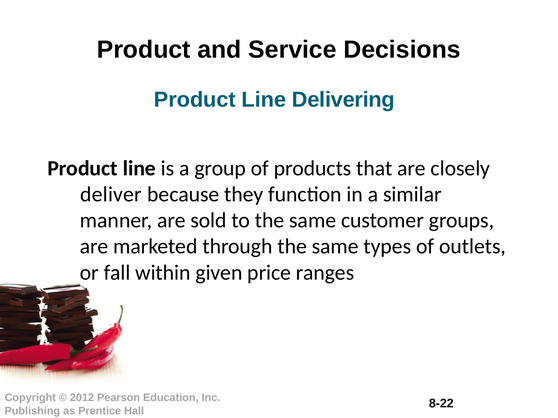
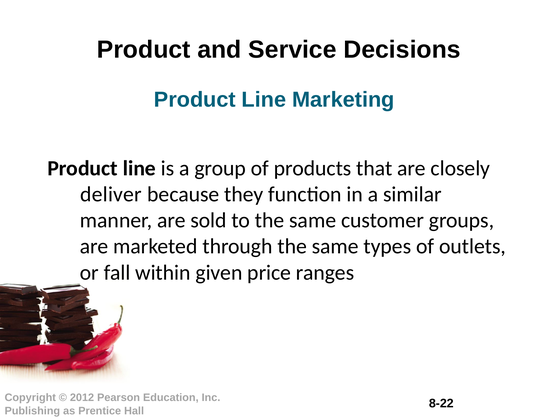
Delivering: Delivering -> Marketing (343, 100)
